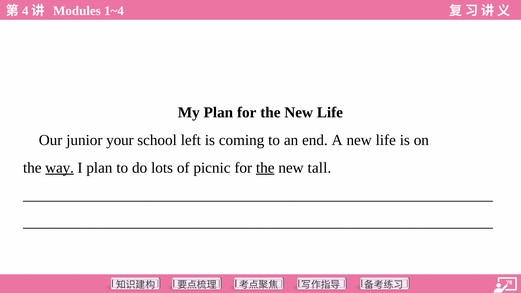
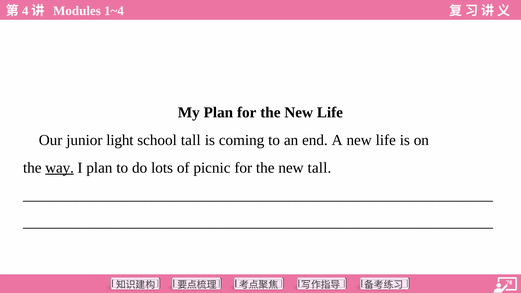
your: your -> light (120, 140)
school left: left -> tall (191, 140)
the underline: present -> none (265, 168)
